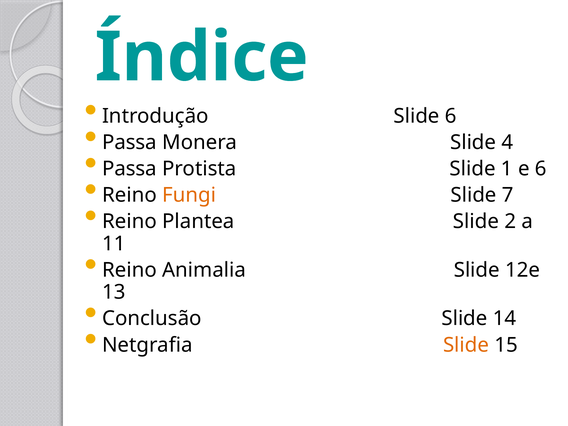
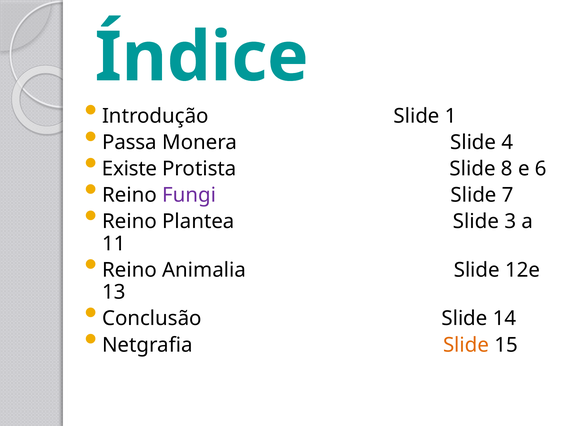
Slide 6: 6 -> 1 (451, 116)
Passa: Passa -> Existe (130, 169)
1: 1 -> 8 (507, 169)
Fungi colour: orange -> purple (189, 195)
2: 2 -> 3 (510, 221)
